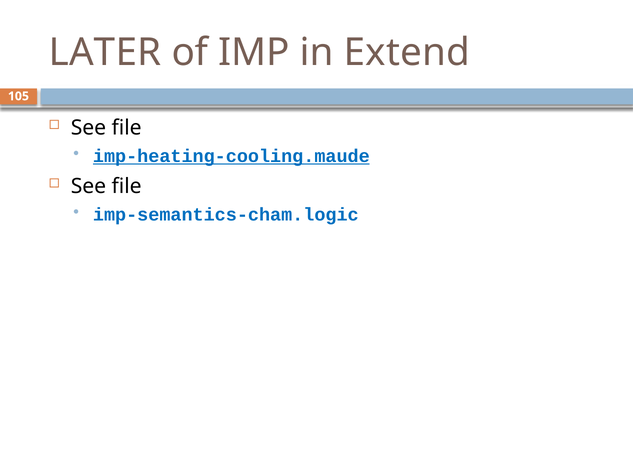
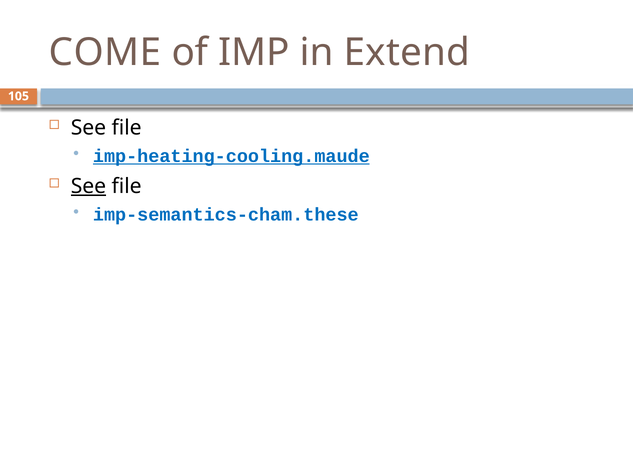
LATER: LATER -> COME (105, 53)
See underline: none -> present (88, 186)
imp-semantics-cham.logic: imp-semantics-cham.logic -> imp-semantics-cham.these (226, 215)
